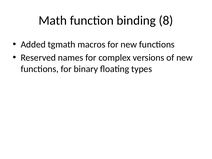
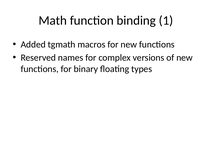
8: 8 -> 1 (166, 21)
